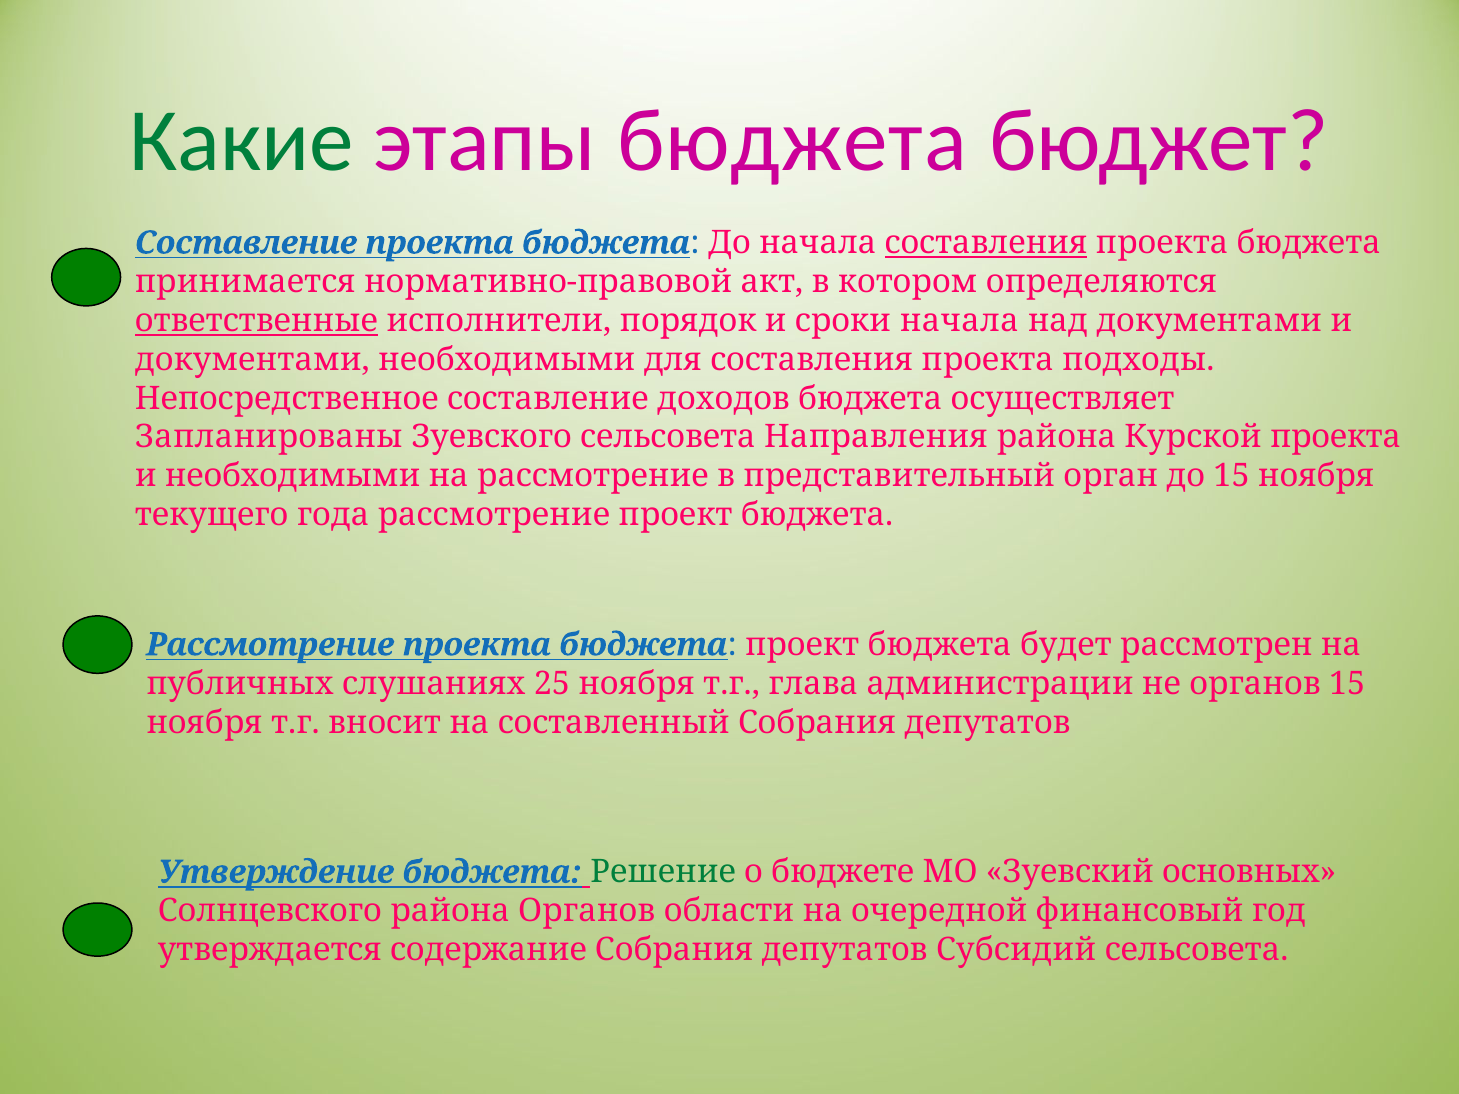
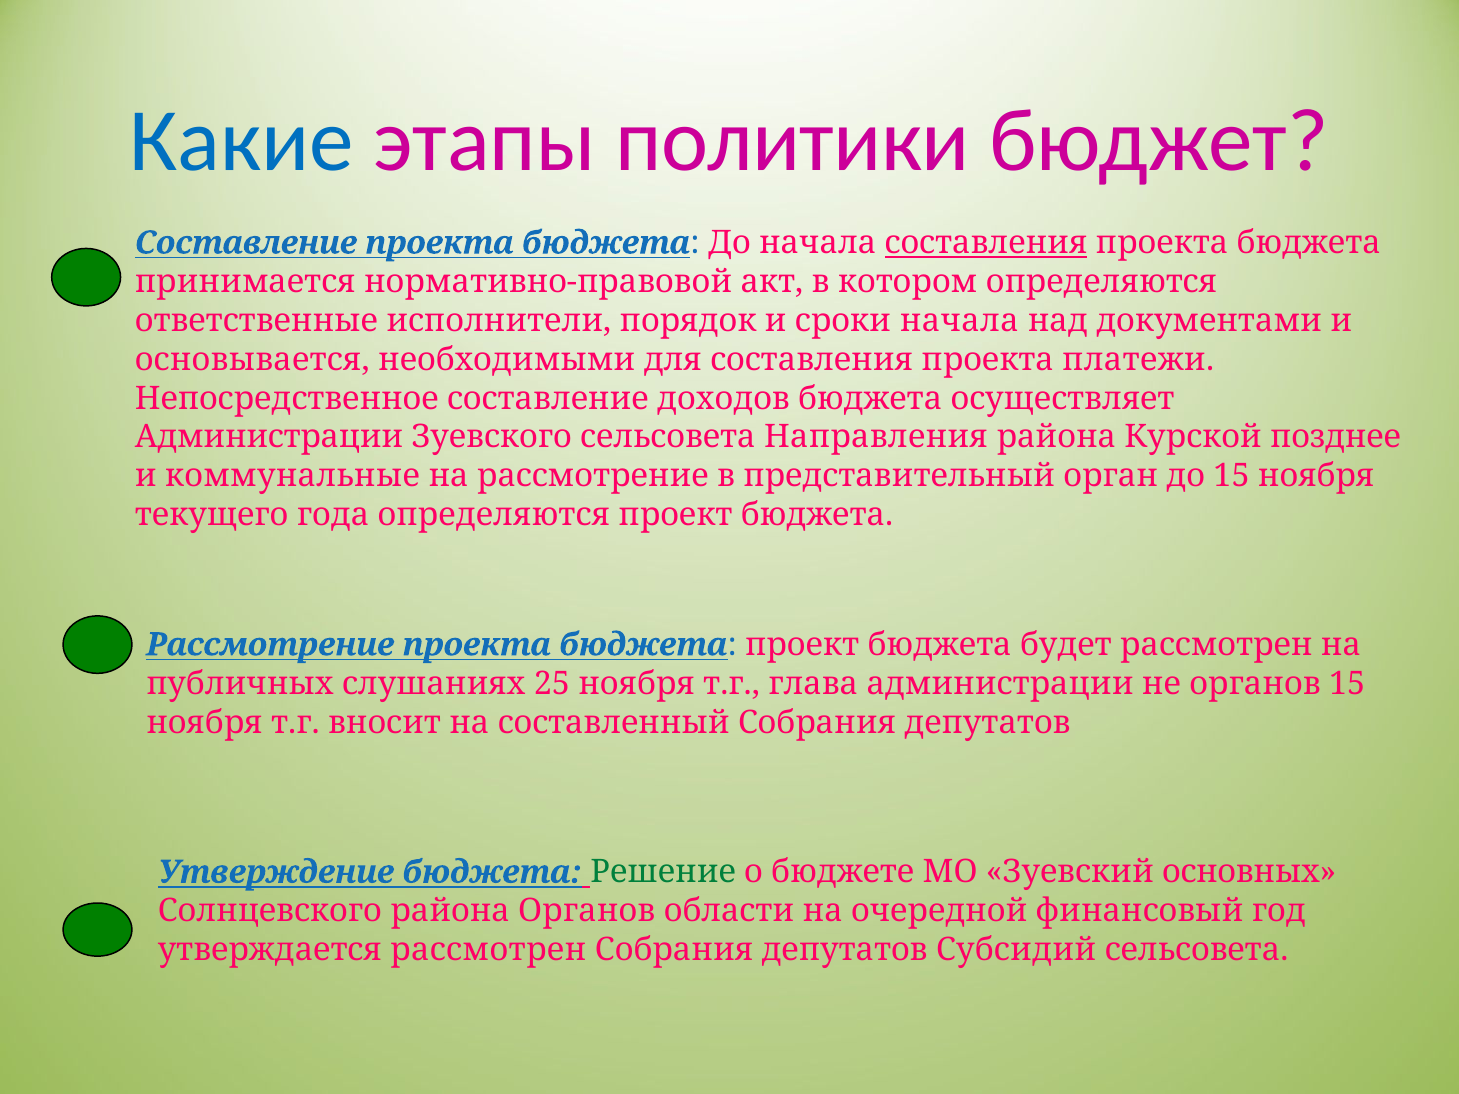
Какие colour: green -> blue (241, 141)
этапы бюджета: бюджета -> политики (793, 141)
ответственные underline: present -> none (256, 321)
документами: документами -> основывается (252, 360)
подходы: подходы -> платежи (1138, 360)
Запланированы: Запланированы -> Администрации (269, 437)
Курской проекта: проекта -> позднее (1335, 437)
и необходимыми: необходимыми -> коммунальные (292, 476)
года рассмотрение: рассмотрение -> определяются (494, 515)
утверждается содержание: содержание -> рассмотрен (488, 950)
